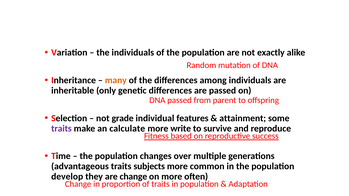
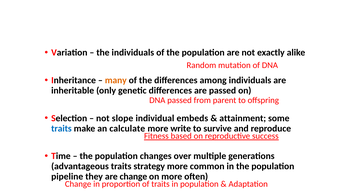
grade: grade -> slope (123, 118)
features: features -> embeds (192, 118)
traits colour: purple -> blue (61, 129)
subjects: subjects -> strategy (149, 167)
develop: develop -> pipeline (67, 177)
